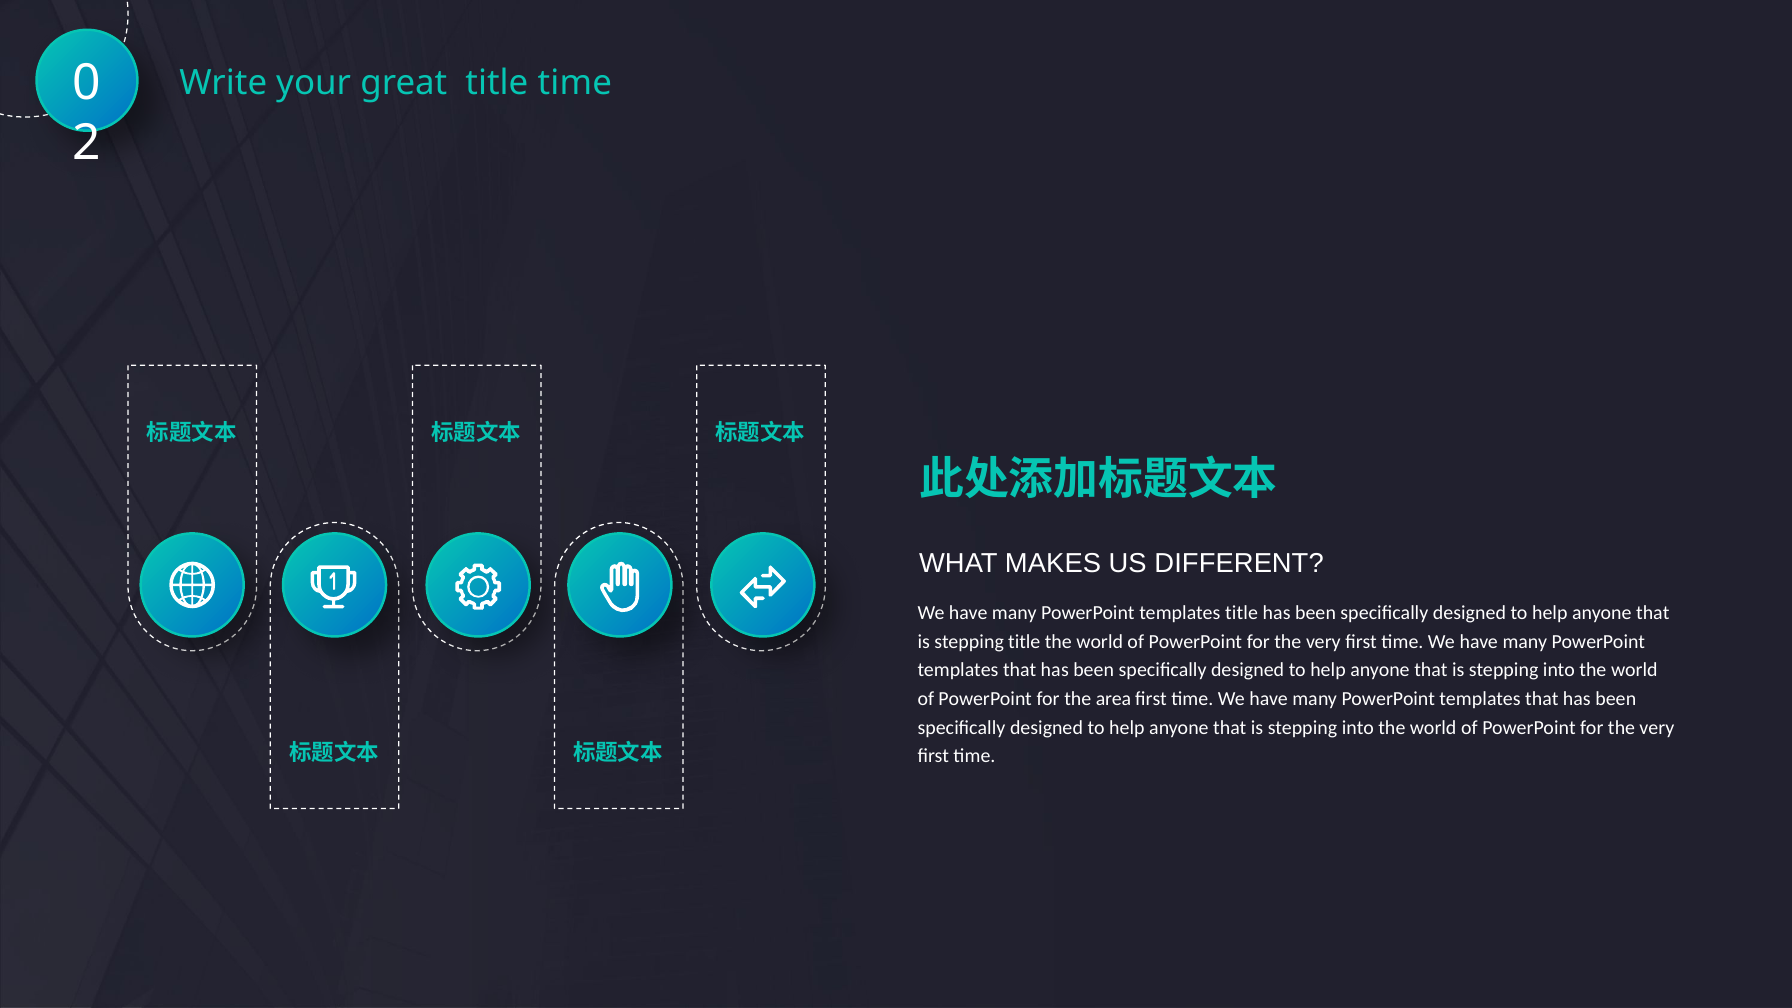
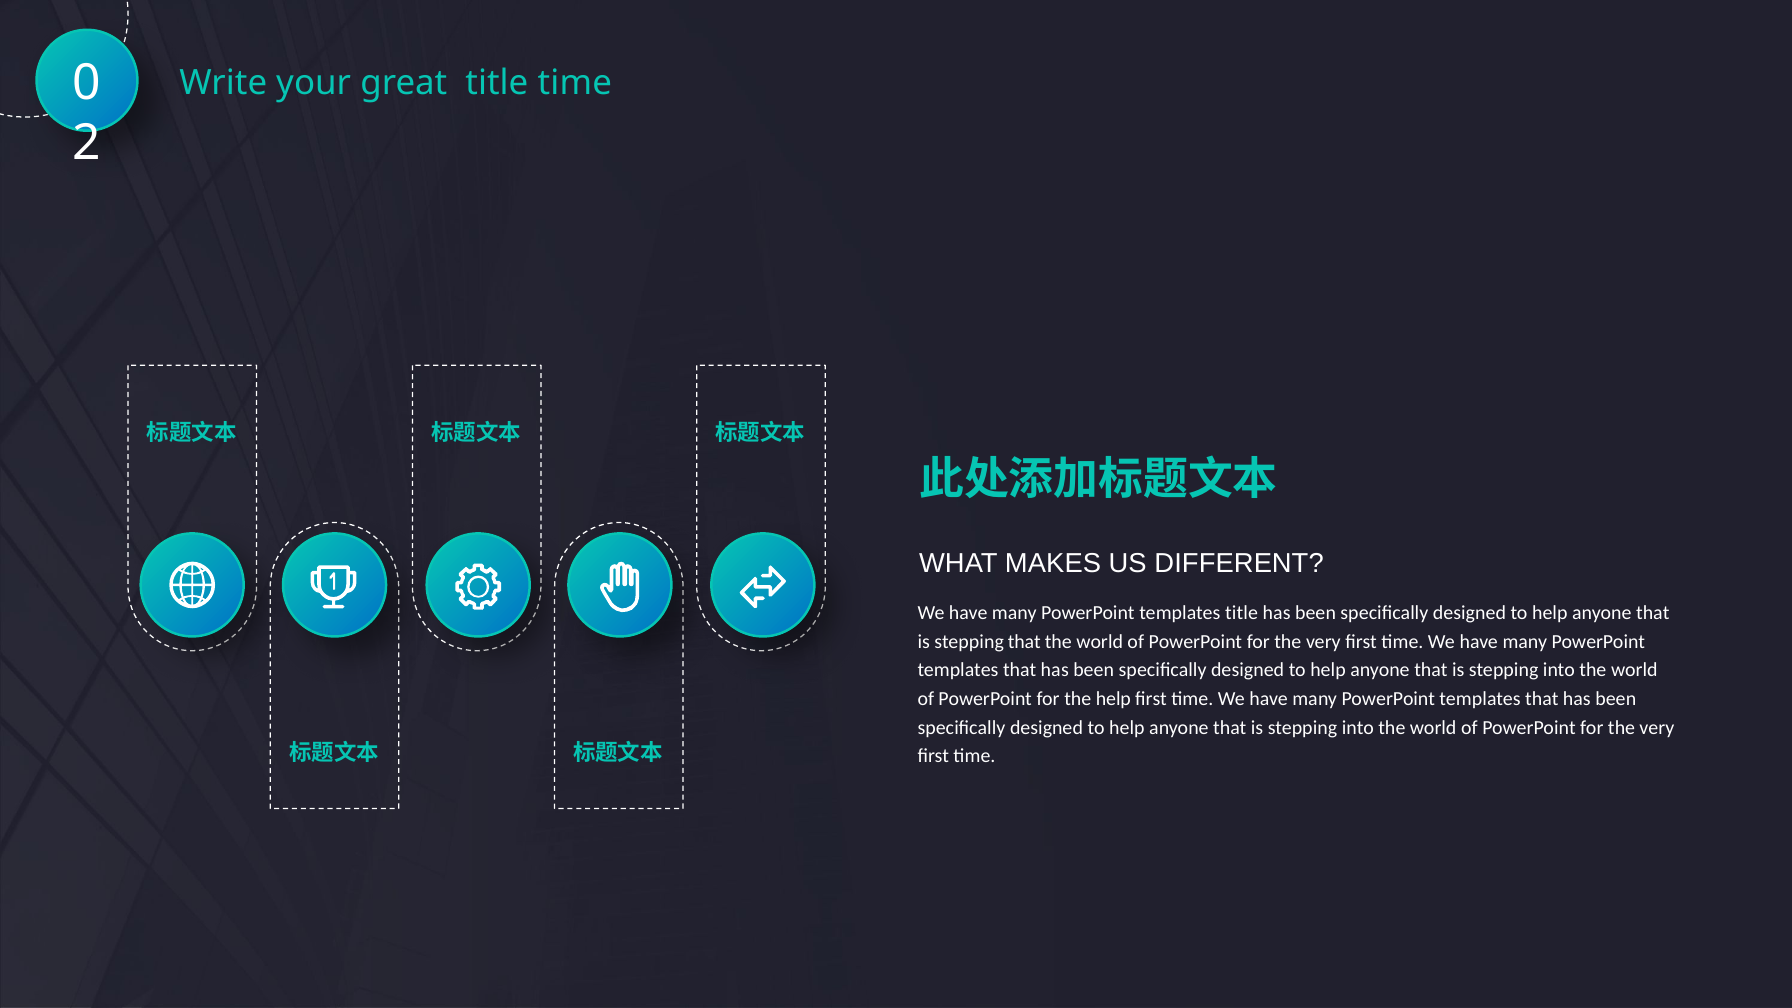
stepping title: title -> that (1024, 642)
the area: area -> help (1113, 699)
